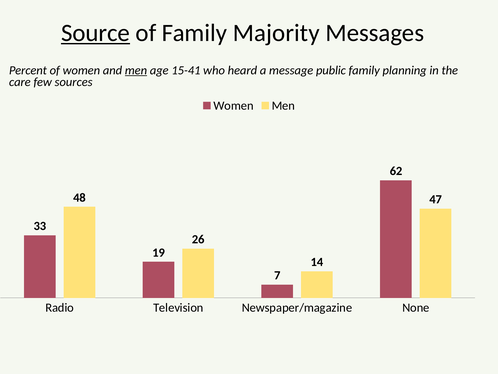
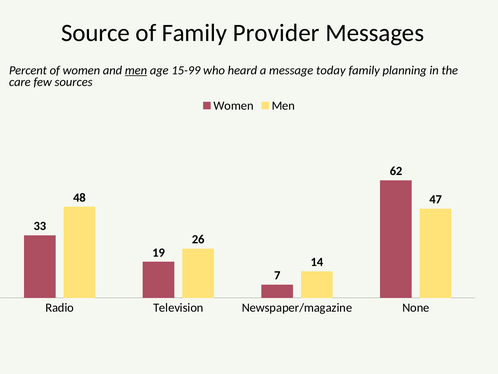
Source underline: present -> none (96, 33)
Majority: Majority -> Provider (276, 33)
15-41: 15-41 -> 15-99 (186, 70)
public: public -> today (331, 70)
